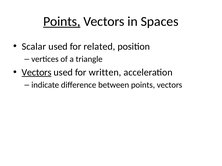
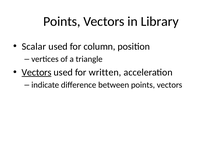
Points underline: present -> none (62, 21)
Spaces: Spaces -> Library (160, 21)
related: related -> column (99, 47)
